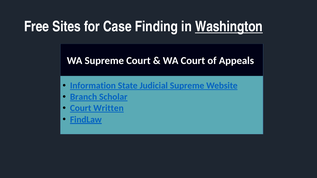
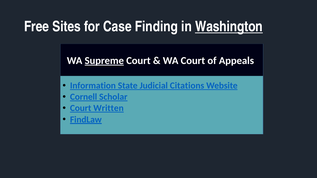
Supreme underline: none -> present (104, 61)
Judicial Supreme: Supreme -> Citations (187, 86)
Branch: Branch -> Cornell (84, 97)
